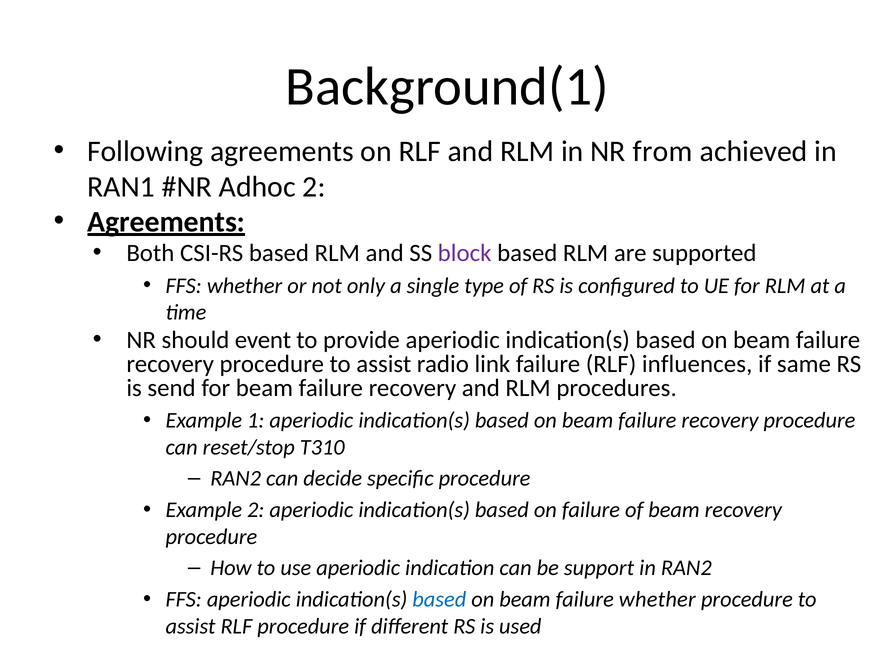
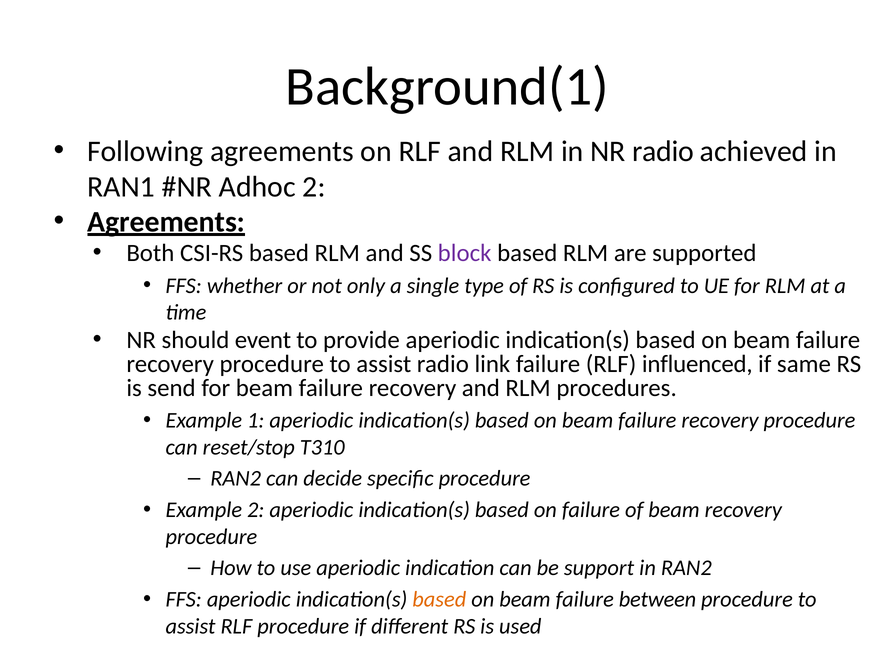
NR from: from -> radio (663, 151)
influences: influences -> influenced (697, 364)
based colour: blue -> orange (439, 600)
failure whether: whether -> between (657, 600)
